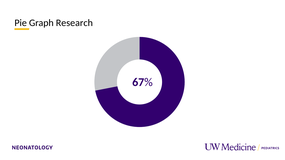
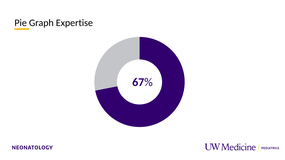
Research: Research -> Expertise (74, 23)
